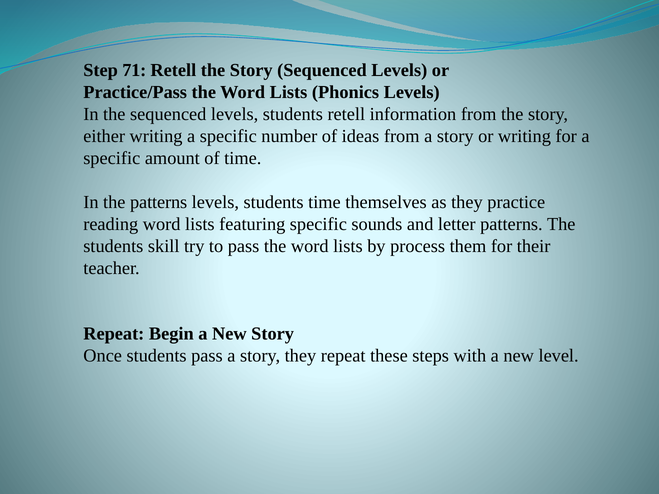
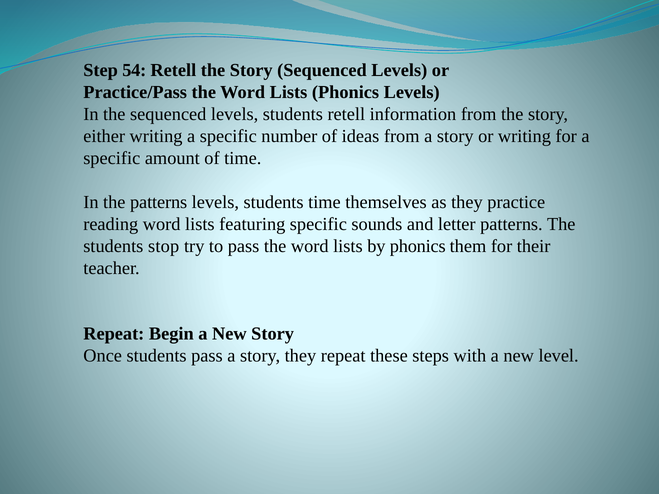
71: 71 -> 54 (134, 70)
skill: skill -> stop (164, 246)
by process: process -> phonics (418, 246)
